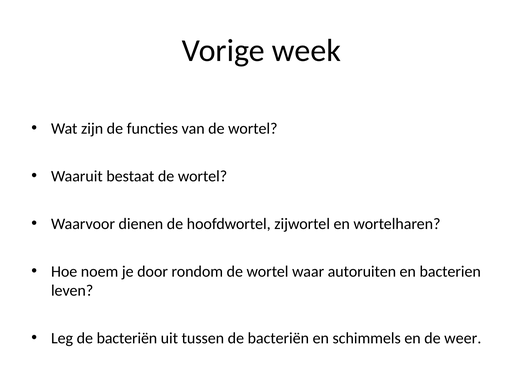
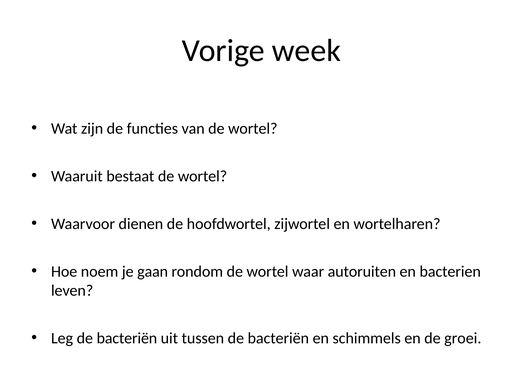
door: door -> gaan (153, 272)
weer: weer -> groei (463, 338)
